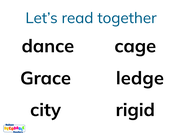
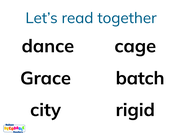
ledge: ledge -> batch (140, 79)
